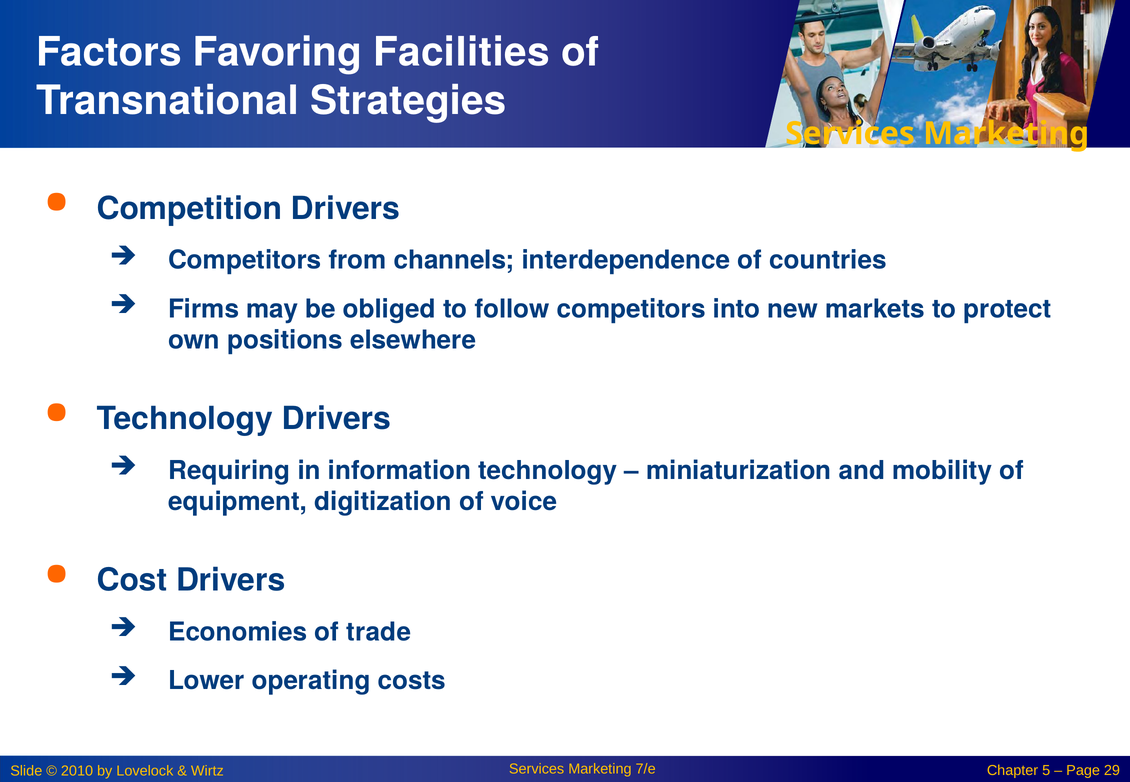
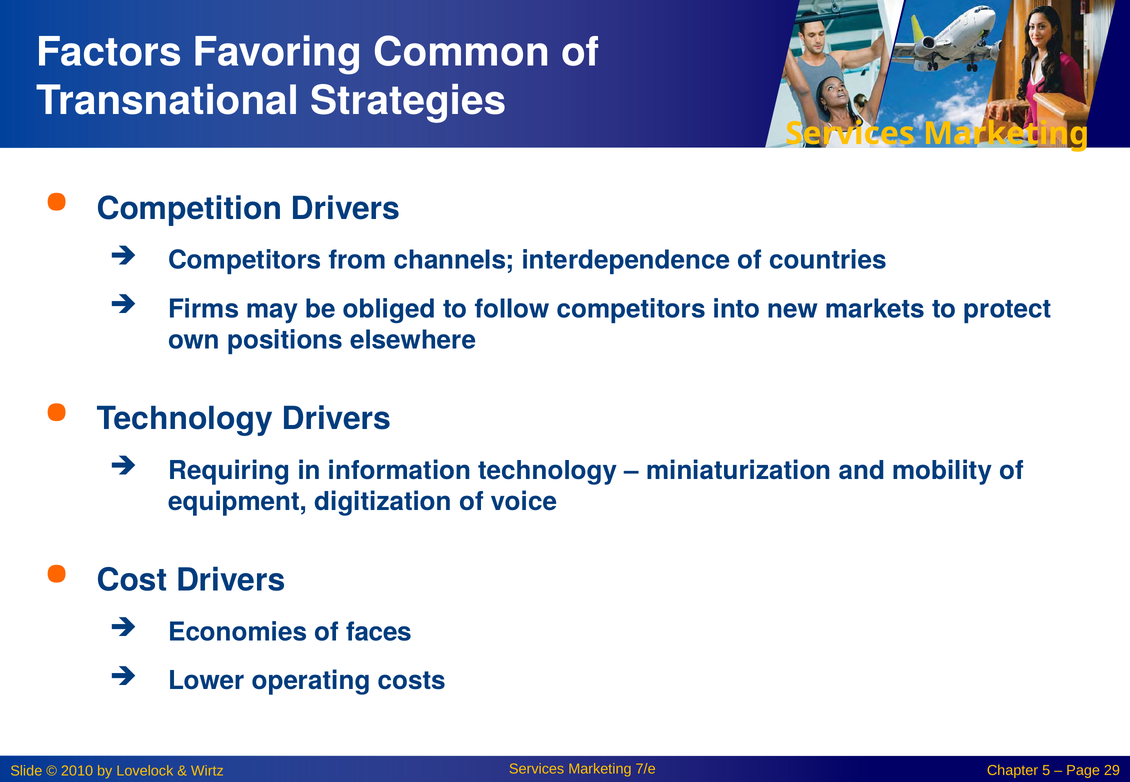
Facilities: Facilities -> Common (461, 52)
trade: trade -> faces (379, 633)
